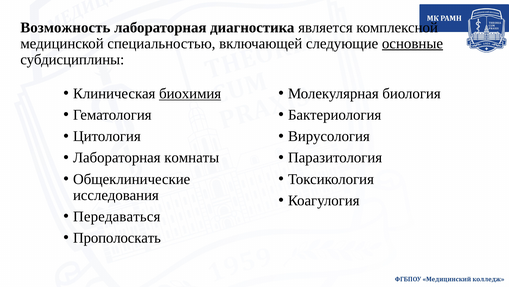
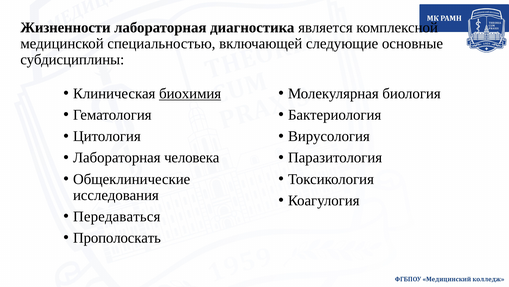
Возможность: Возможность -> Жизненности (65, 27)
основные underline: present -> none (412, 43)
комнаты: комнаты -> человека (192, 157)
